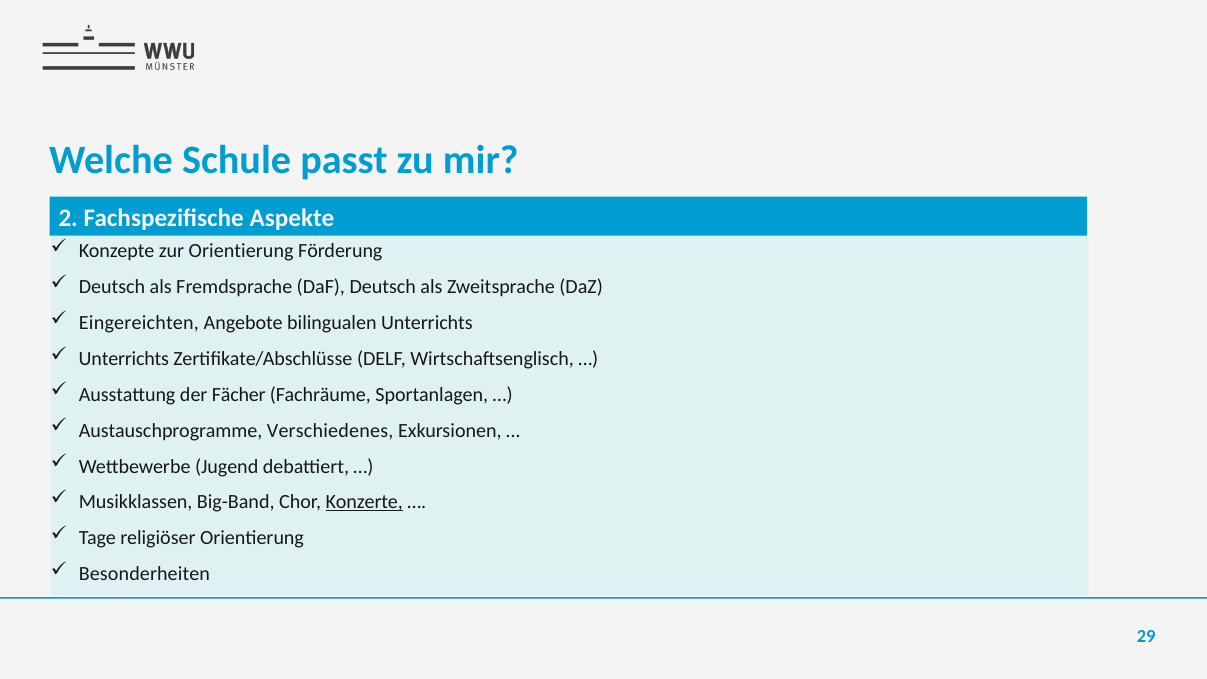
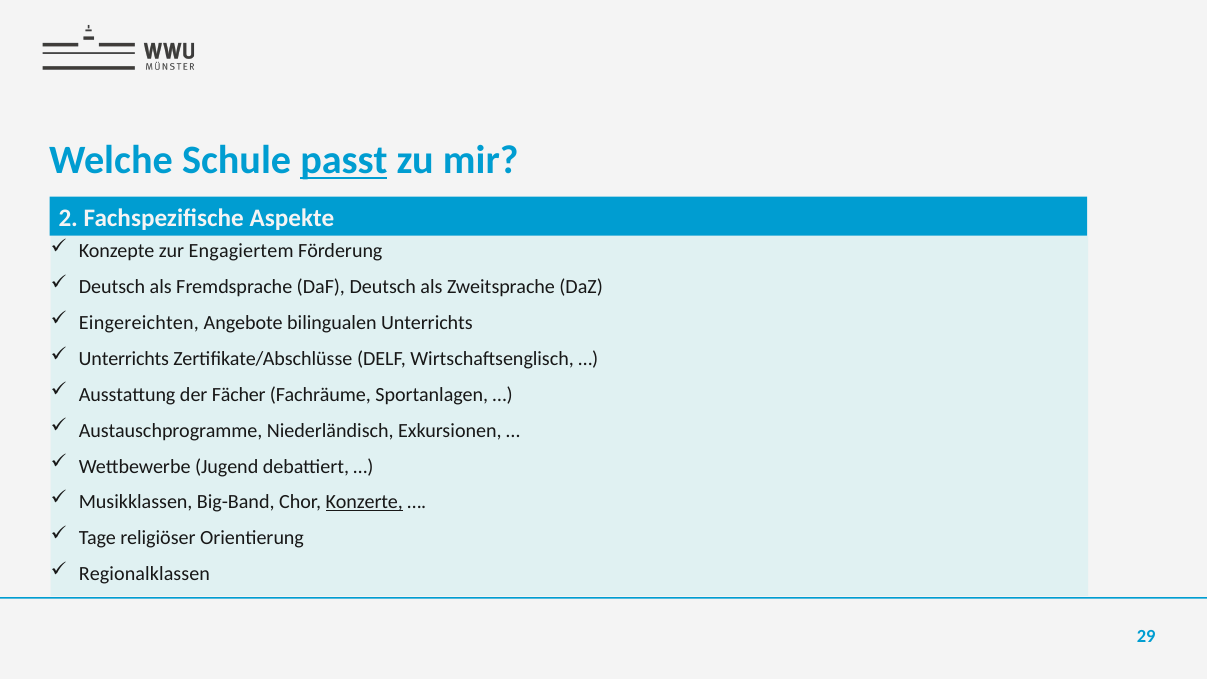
passt underline: none -> present (344, 161)
zur Orientierung: Orientierung -> Engagiertem (241, 251)
Verschiedenes: Verschiedenes -> Niederländisch (330, 430)
Besonderheiten: Besonderheiten -> Regionalklassen (144, 574)
